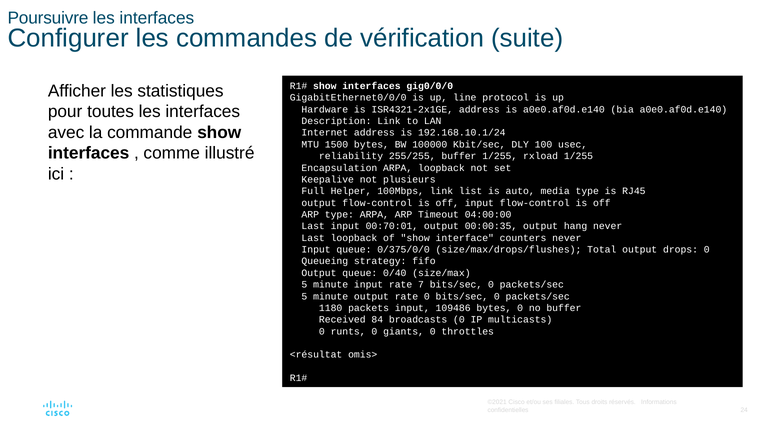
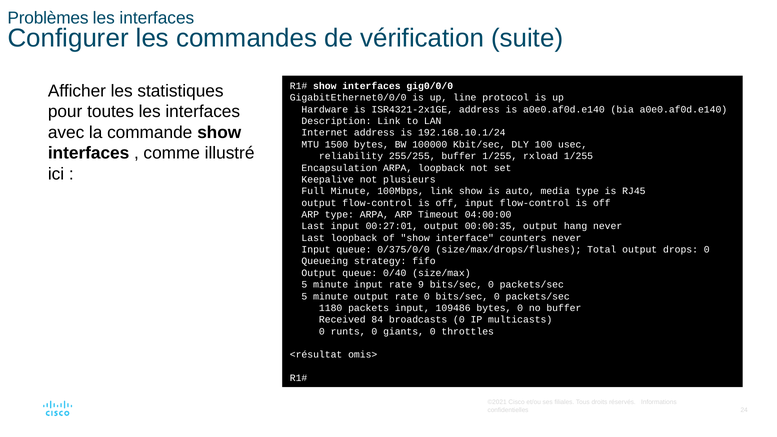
Poursuivre: Poursuivre -> Problèmes (48, 18)
Full Helper: Helper -> Minute (351, 191)
link list: list -> show (471, 191)
00:70:01: 00:70:01 -> 00:27:01 (392, 226)
7: 7 -> 9 (421, 285)
